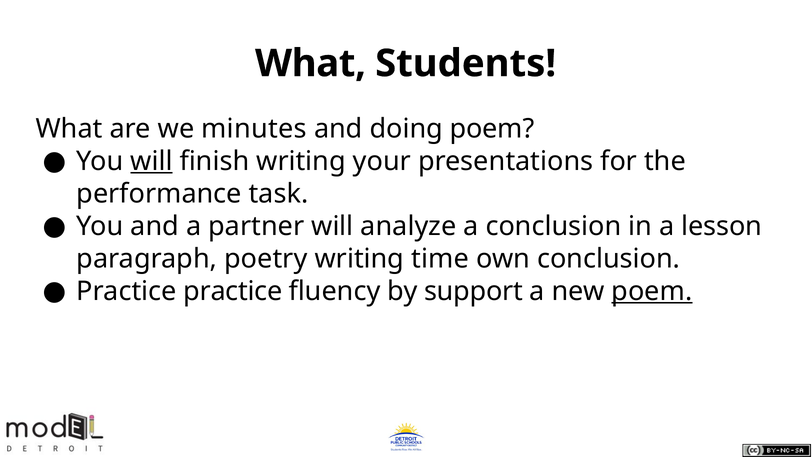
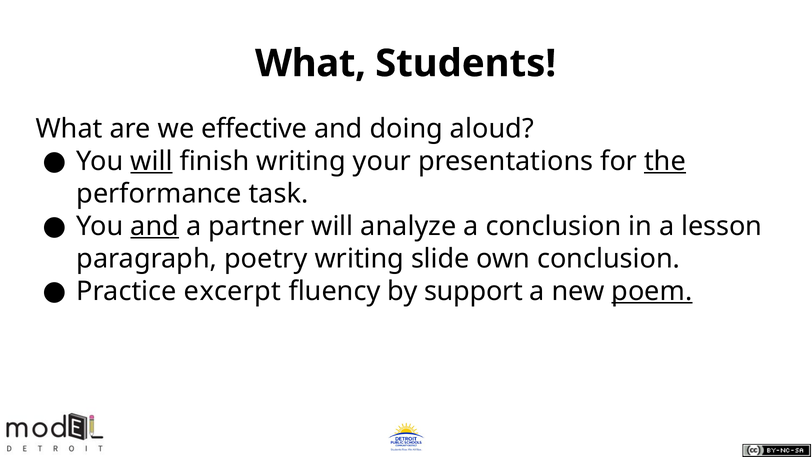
minutes: minutes -> effective (254, 129)
doing poem: poem -> aloud (492, 129)
the underline: none -> present (665, 161)
and underline: none -> present (155, 226)
time: time -> slide (440, 259)
Practice practice: practice -> excerpt (233, 291)
